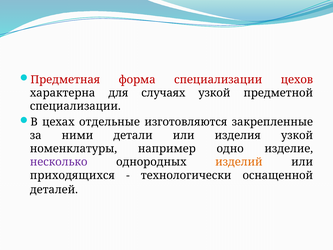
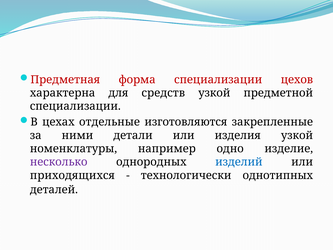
случаях: случаях -> средств (163, 93)
изделий colour: orange -> blue (239, 162)
оснащенной: оснащенной -> однотипных (278, 175)
